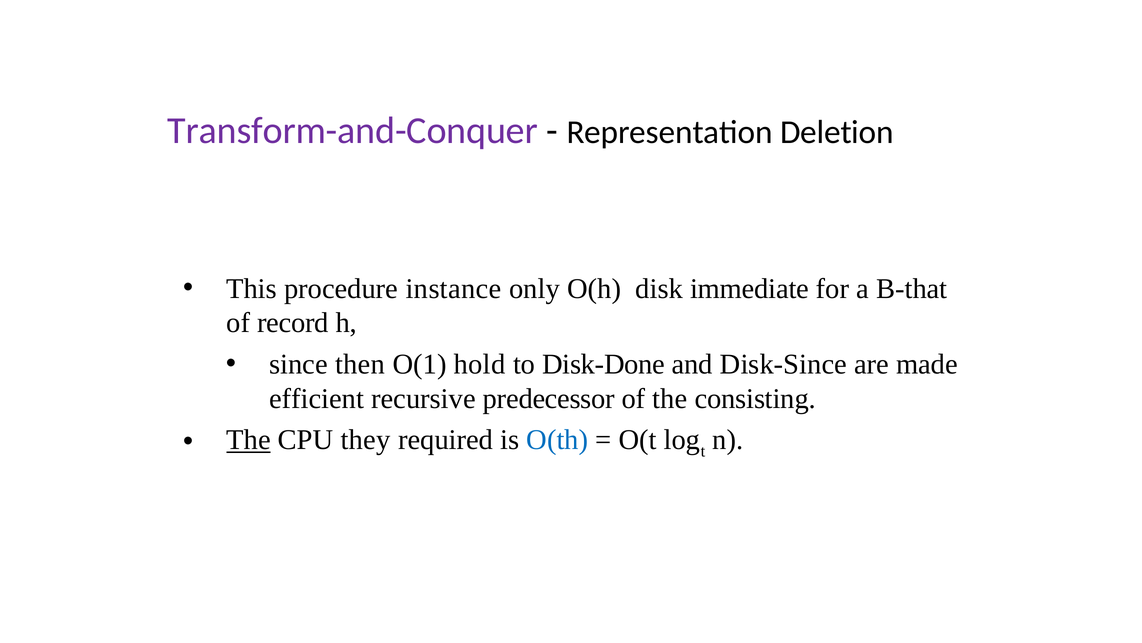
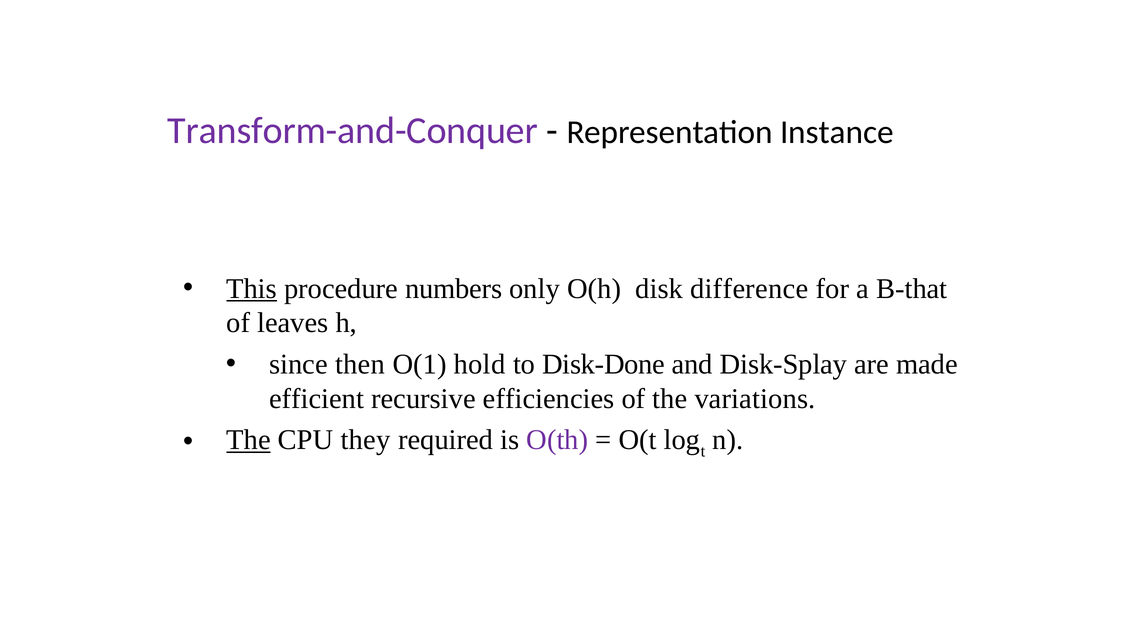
Deletion: Deletion -> Instance (837, 132)
This underline: none -> present (252, 288)
instance: instance -> numbers (454, 288)
immediate: immediate -> difference (749, 288)
record: record -> leaves (293, 323)
Disk-Since: Disk-Since -> Disk-Splay (784, 364)
predecessor: predecessor -> efficiencies (549, 398)
consisting: consisting -> variations (755, 398)
O(th colour: blue -> purple (557, 440)
